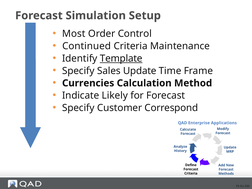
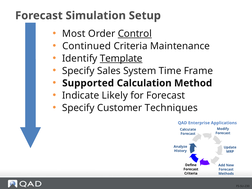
Control underline: none -> present (135, 34)
Sales Update: Update -> System (140, 71)
Currencies: Currencies -> Supported (88, 83)
Correspond: Correspond -> Techniques (171, 108)
